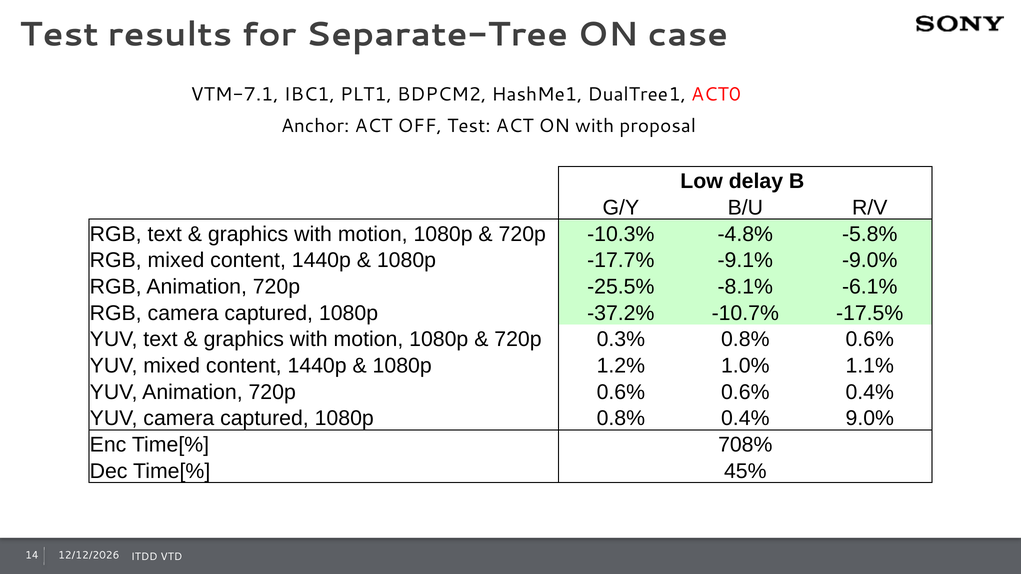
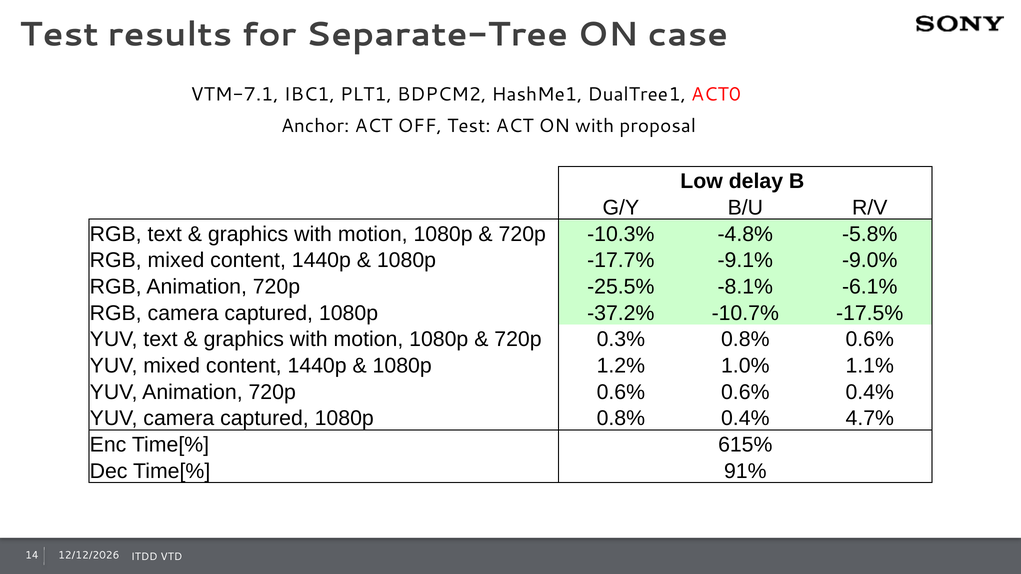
9.0%: 9.0% -> 4.7% (870, 418)
708%: 708% -> 615% (745, 444)
45%: 45% -> 91% (745, 471)
